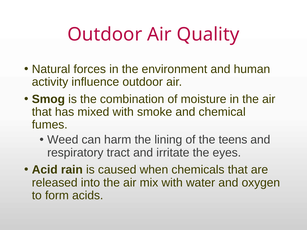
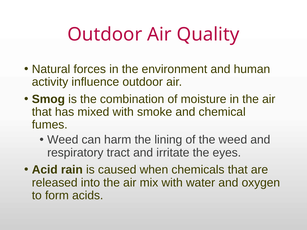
the teens: teens -> weed (233, 140)
